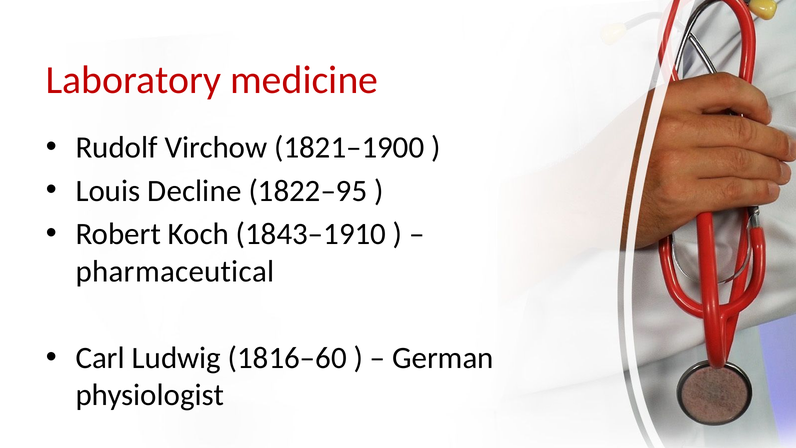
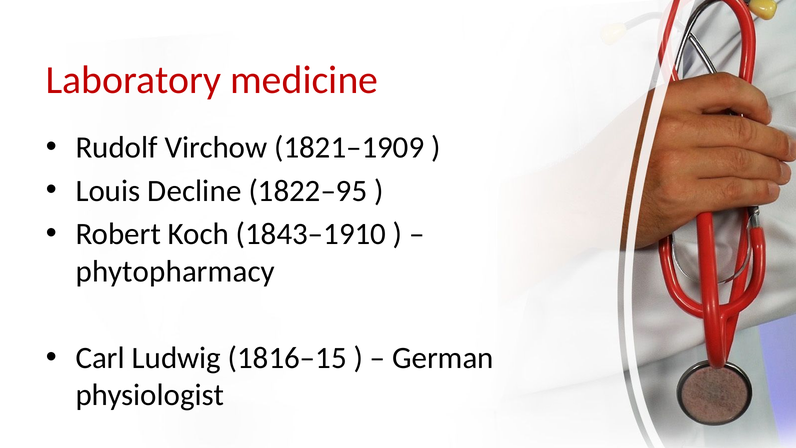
1821–1900: 1821–1900 -> 1821–1909 (349, 147)
pharmaceutical: pharmaceutical -> phytopharmacy (175, 271)
1816–60: 1816–60 -> 1816–15 (287, 358)
